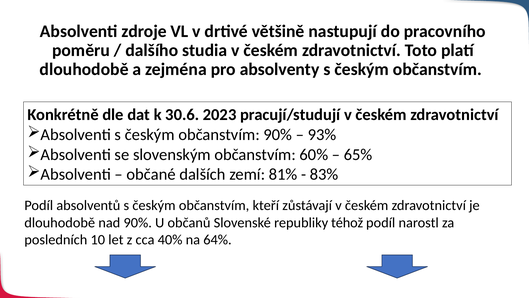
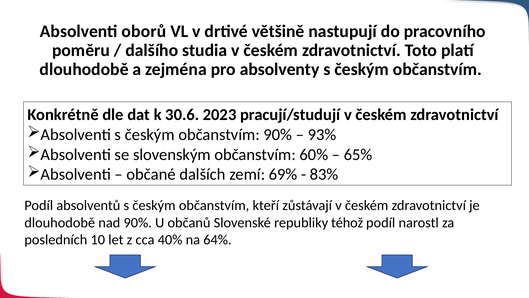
zdroje: zdroje -> oborů (144, 31)
81%: 81% -> 69% (283, 174)
